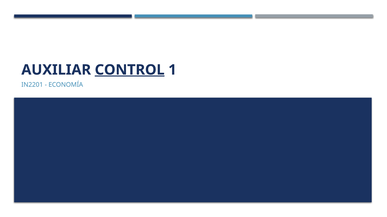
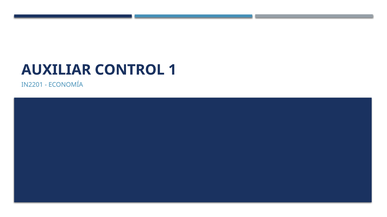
CONTROL underline: present -> none (130, 70)
